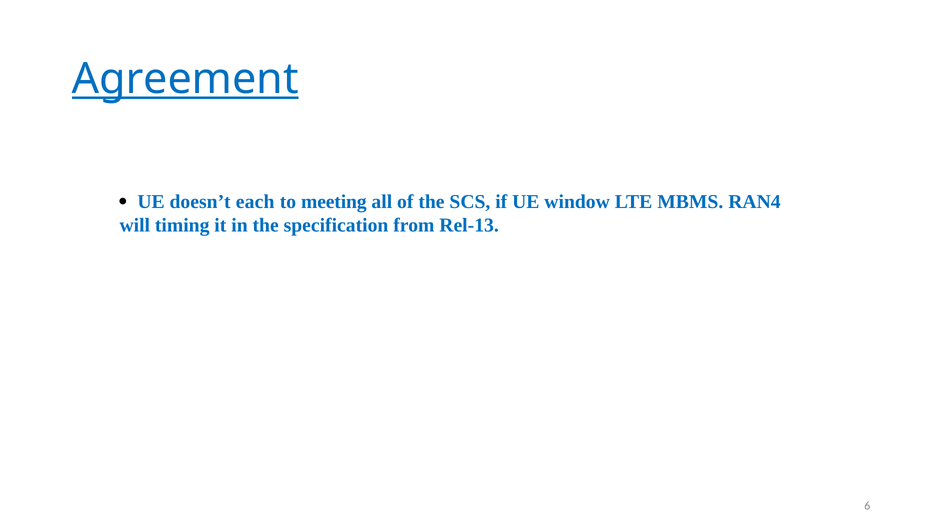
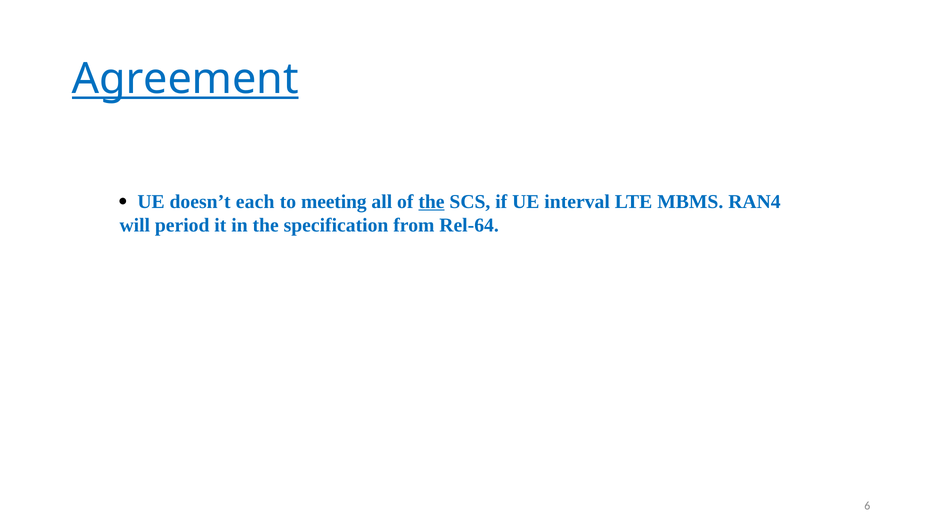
the underline: none -> present (431, 202)
window: window -> interval (577, 202)
timing: timing -> period (182, 225)
Rel-13: Rel-13 -> Rel-64 (469, 225)
